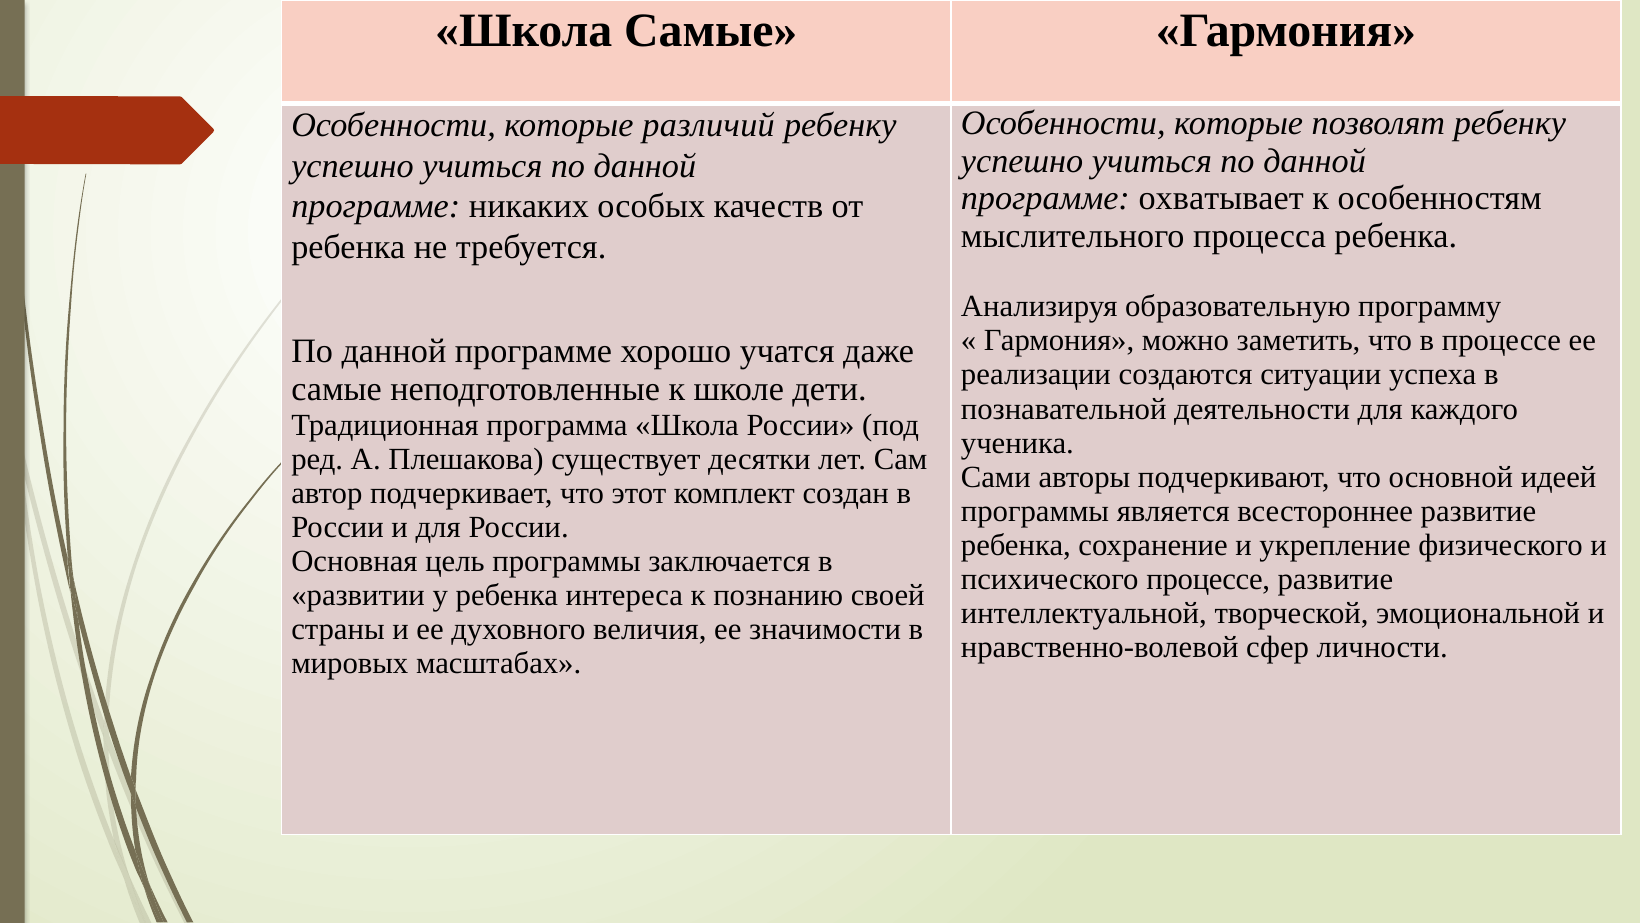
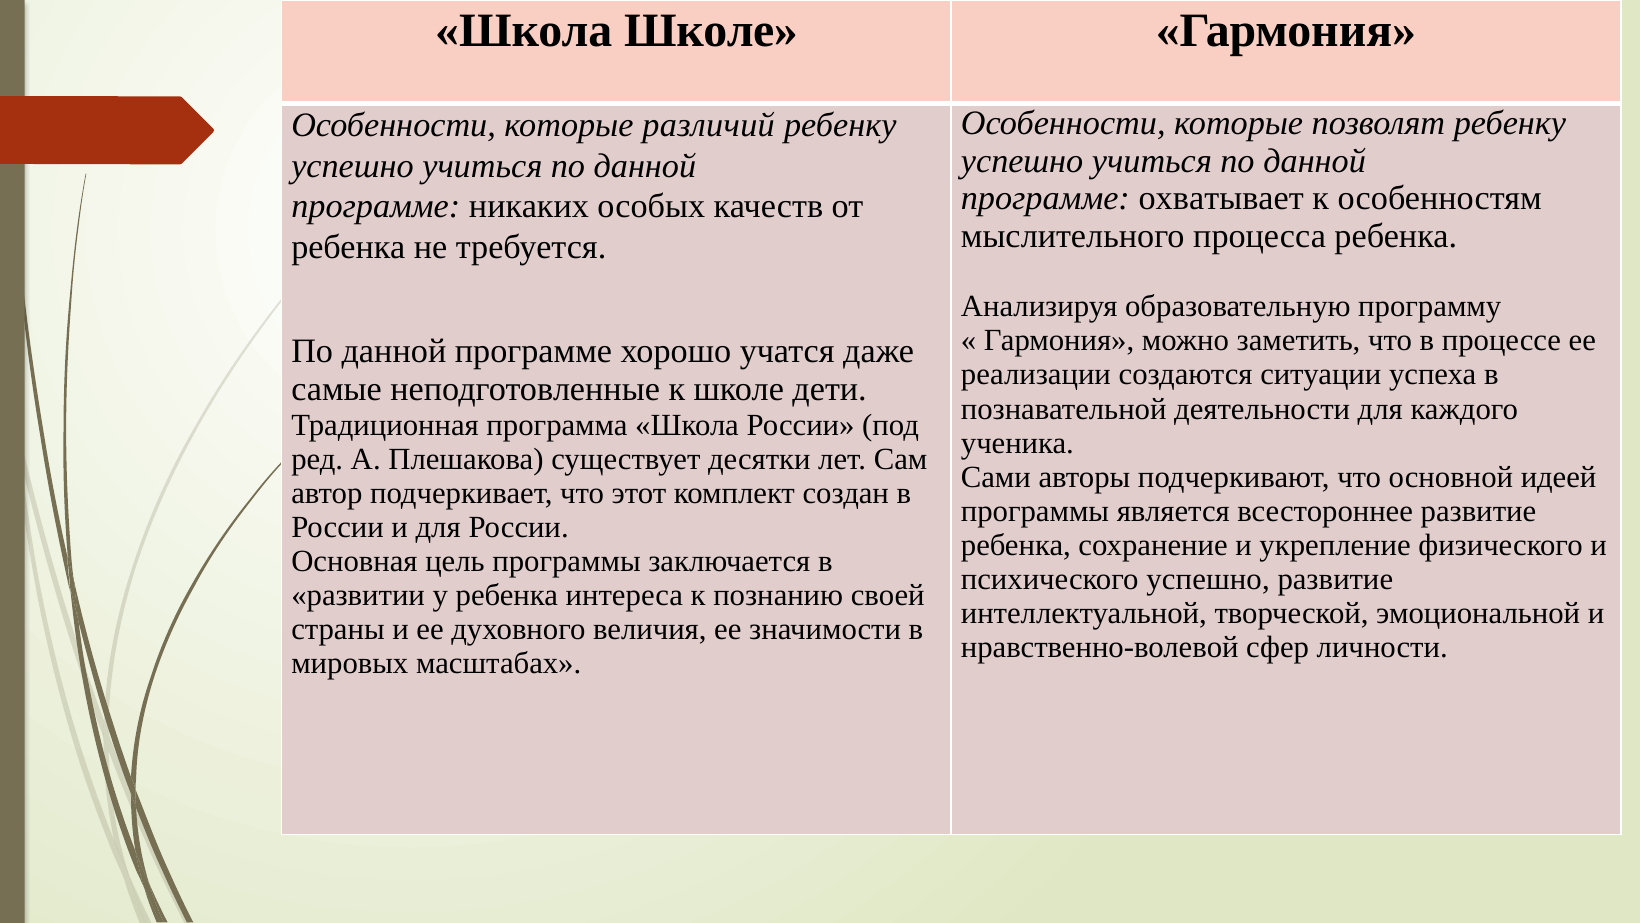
Школа Самые: Самые -> Школе (711, 31)
психического процессе: процессе -> успешно (1208, 579)
